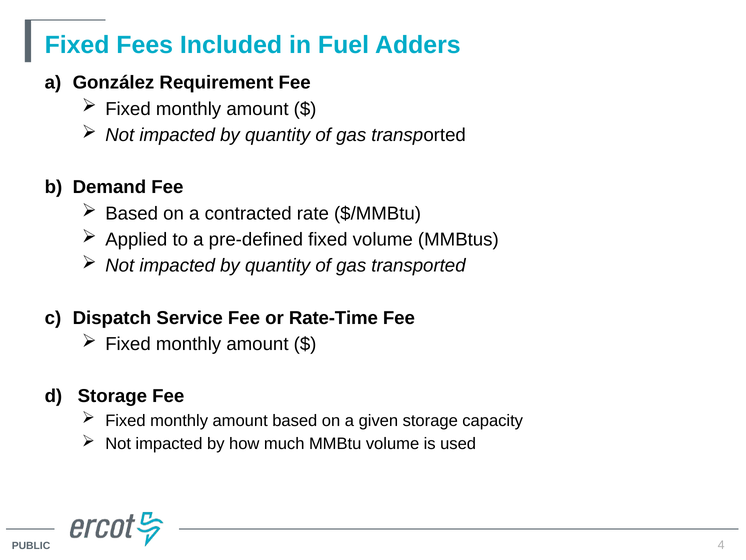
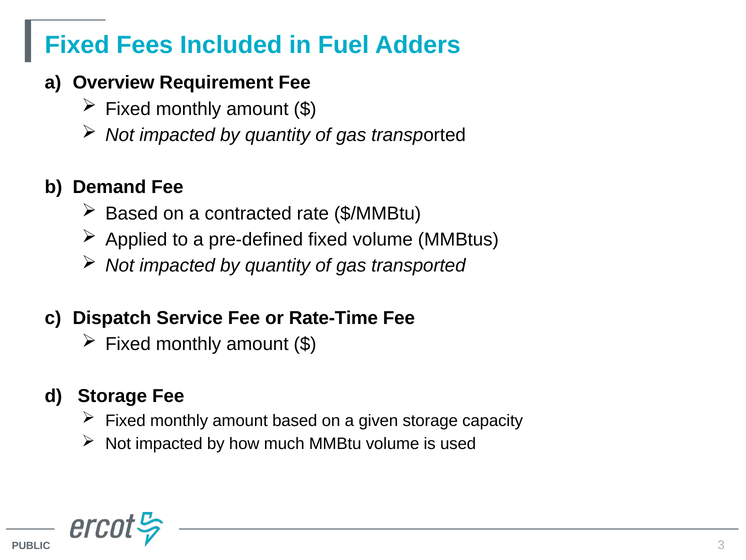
González: González -> Overview (114, 83)
4: 4 -> 3 (721, 545)
